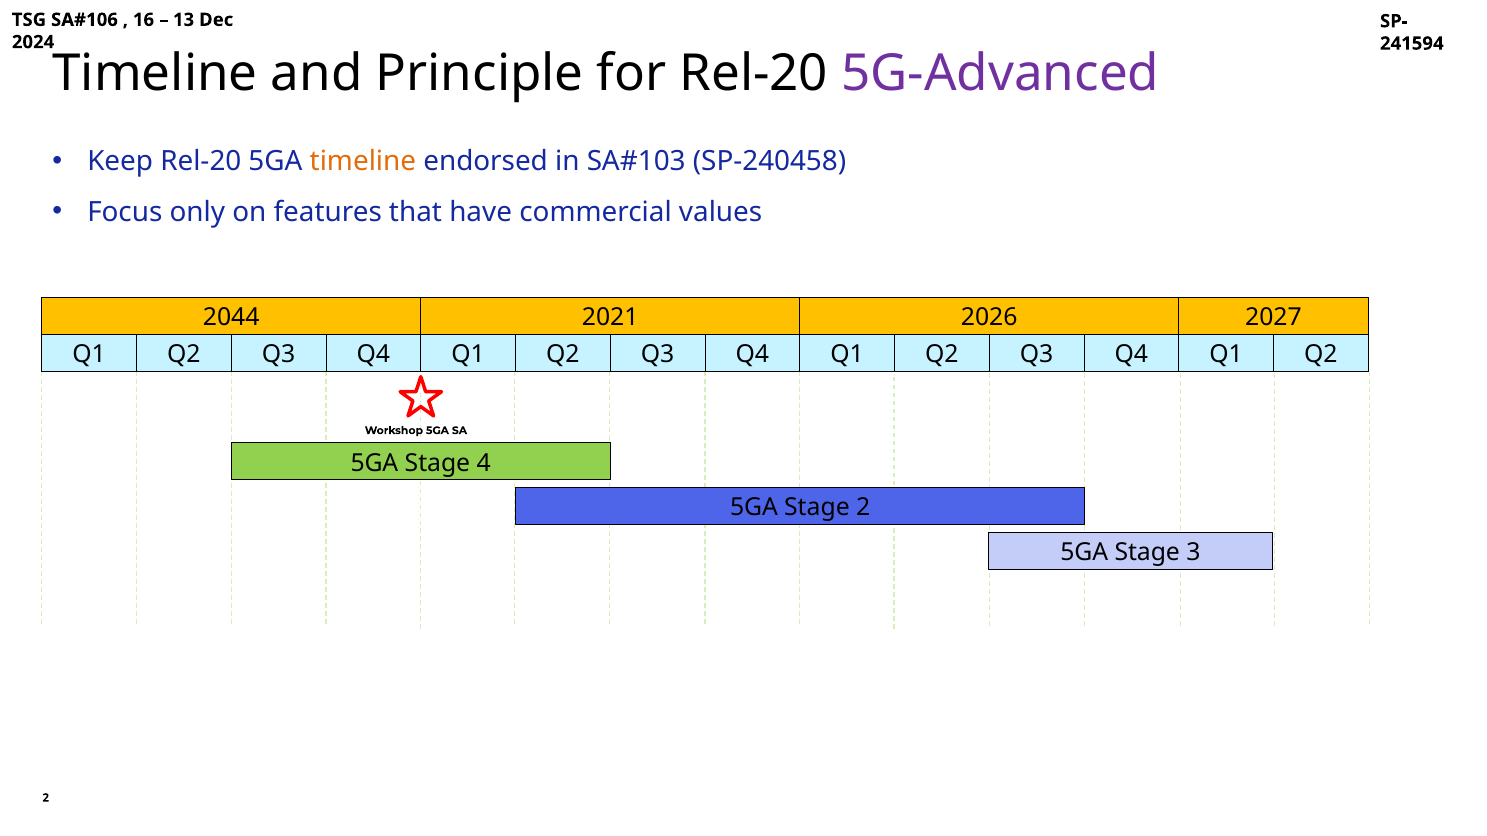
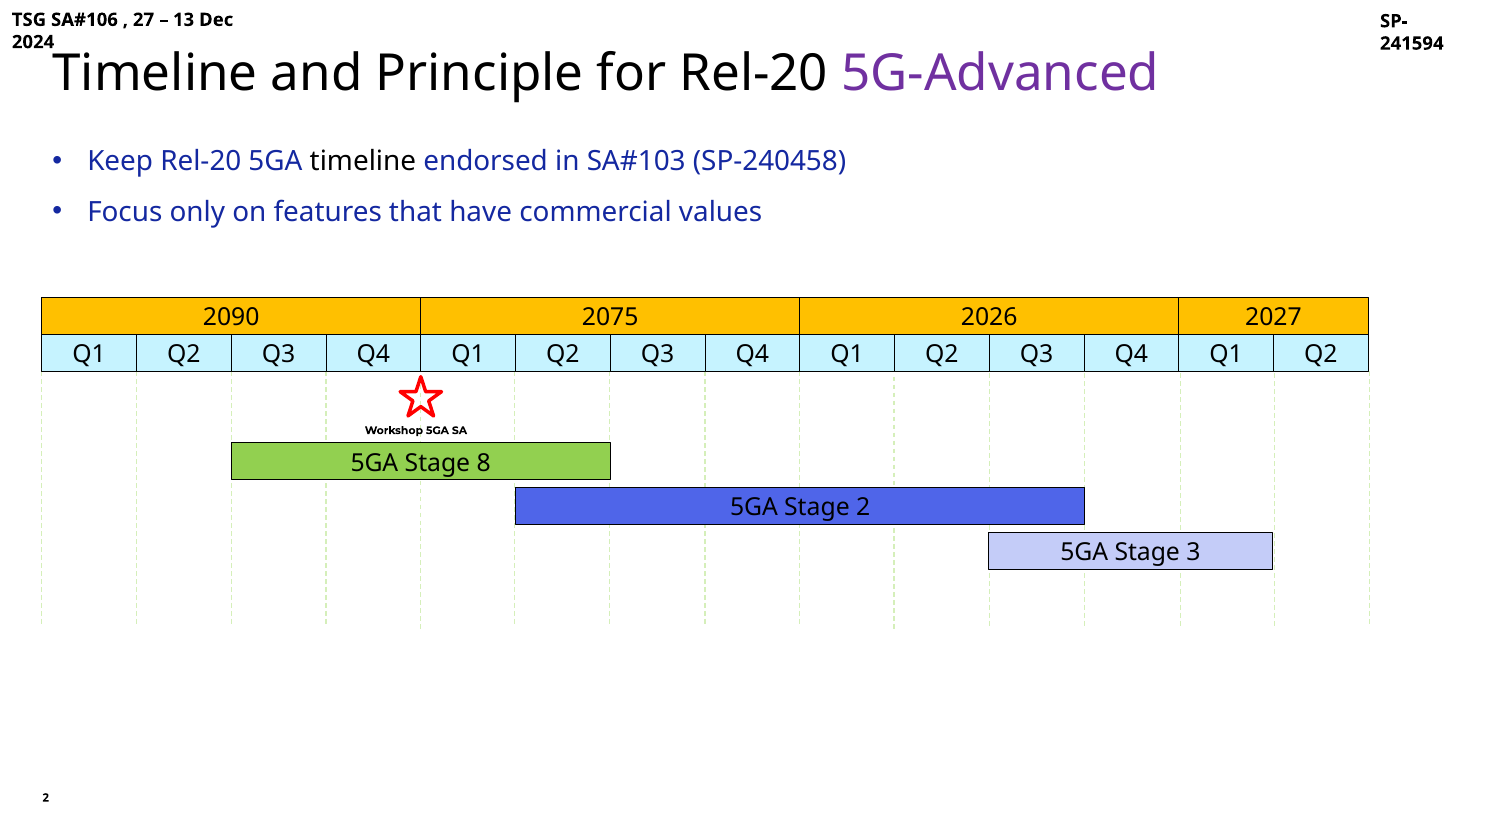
16: 16 -> 27 (144, 20)
timeline colour: orange -> black (363, 162)
2044: 2044 -> 2090 (231, 318)
2021: 2021 -> 2075 (610, 318)
4: 4 -> 8 (484, 463)
